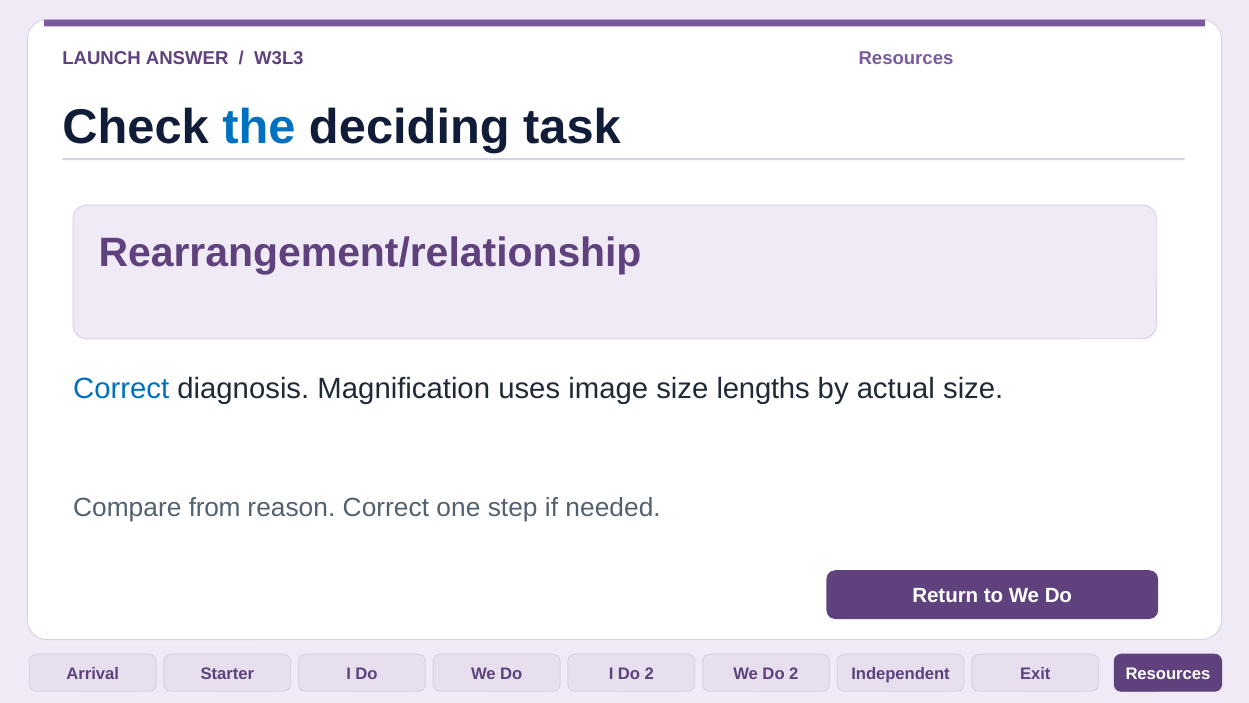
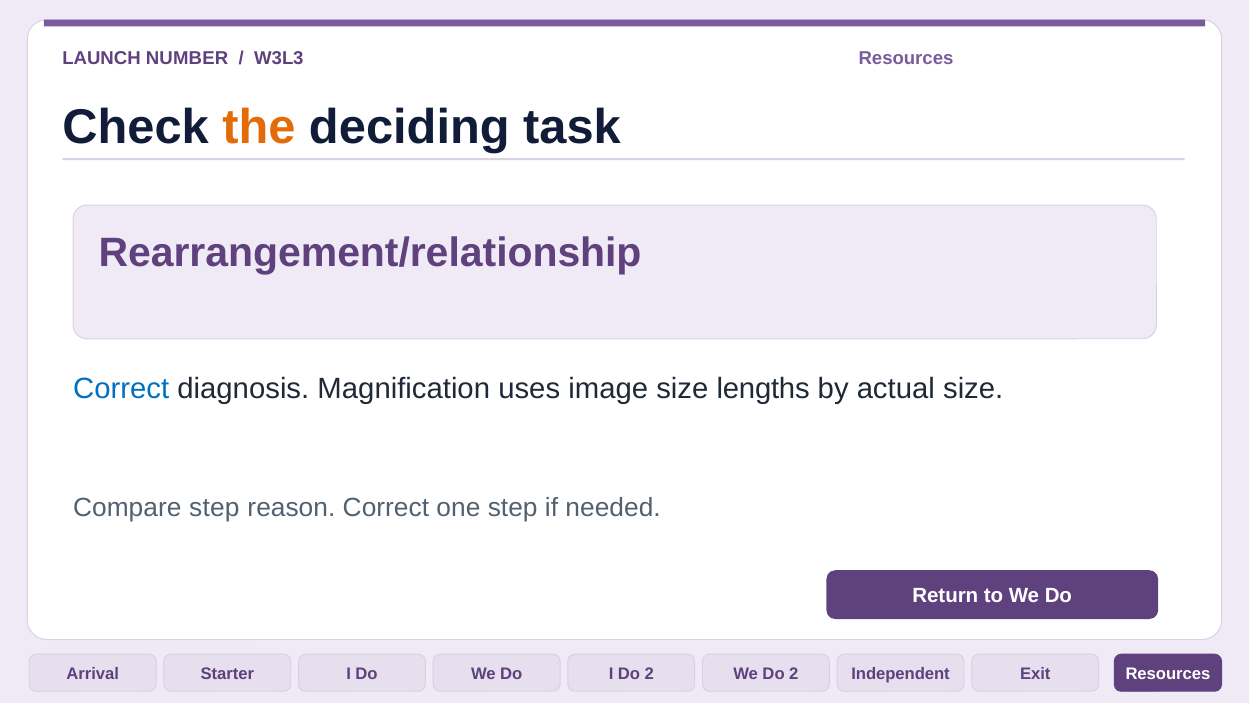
ANSWER: ANSWER -> NUMBER (187, 59)
the colour: blue -> orange (259, 127)
Compare from: from -> step (214, 508)
